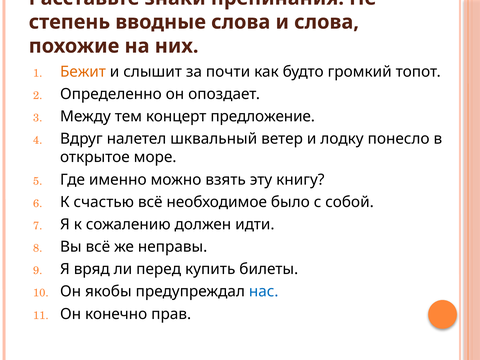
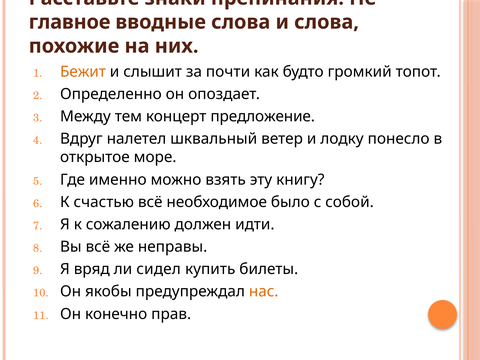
степень: степень -> главное (70, 22)
перед: перед -> сидел (159, 269)
нас colour: blue -> orange (264, 292)
